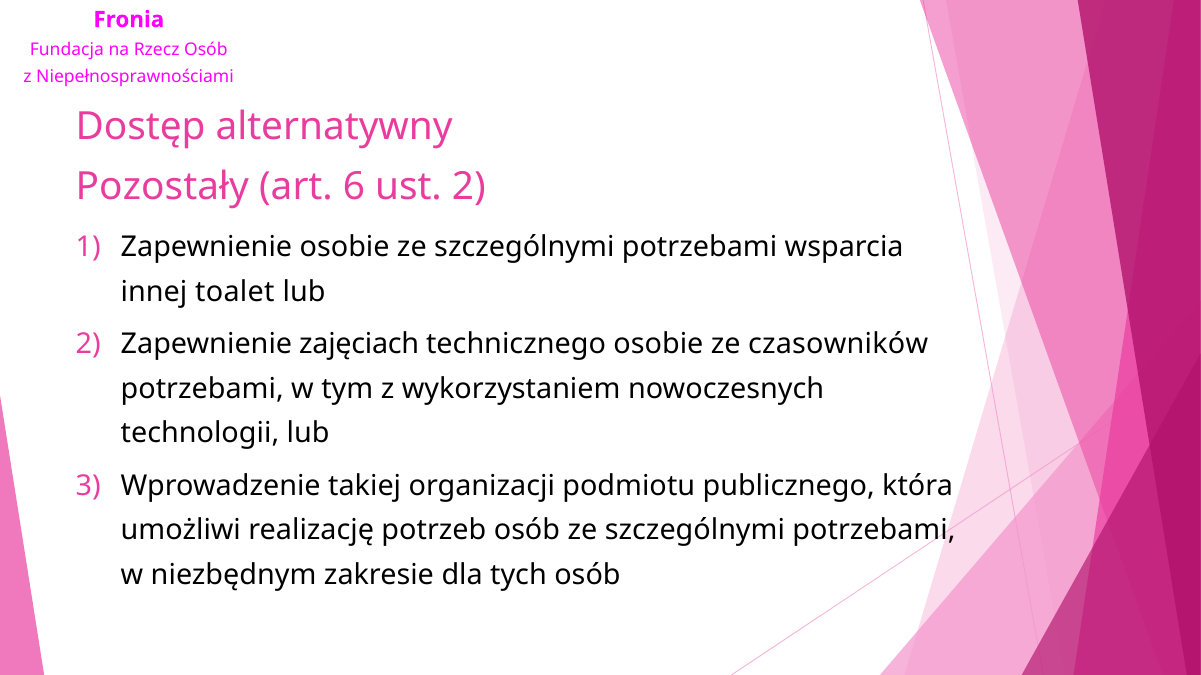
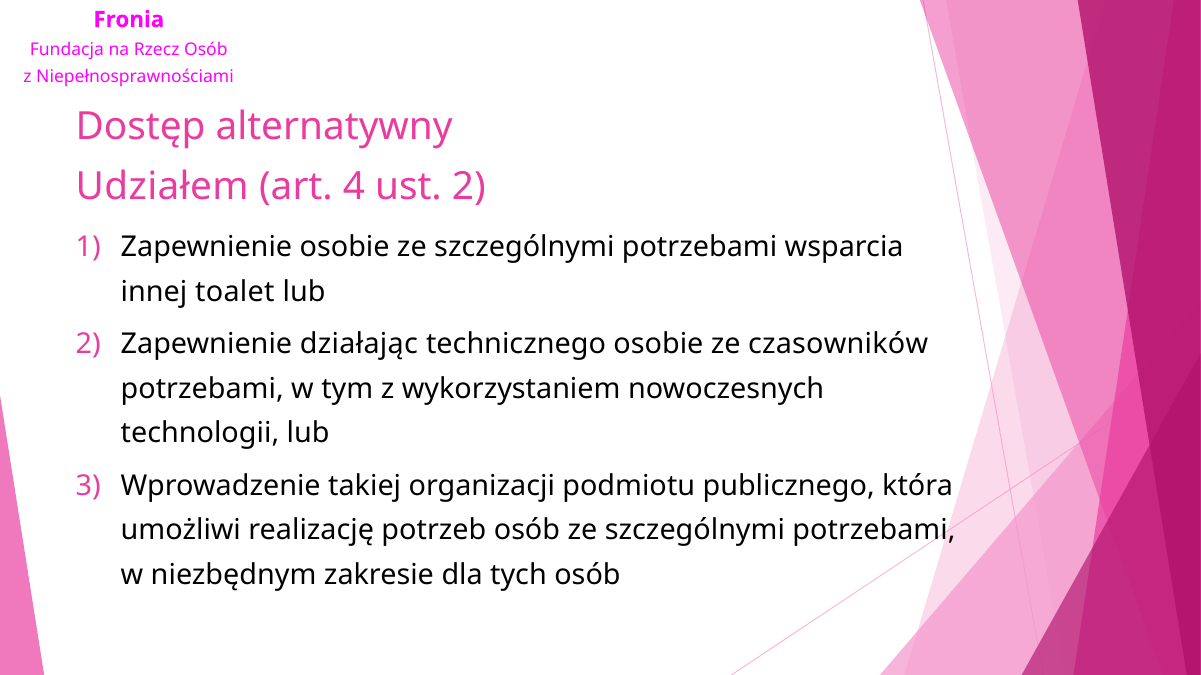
Pozostały: Pozostały -> Udziałem (162, 187)
6: 6 -> 4 (354, 187)
zajęciach: zajęciach -> działając (359, 344)
